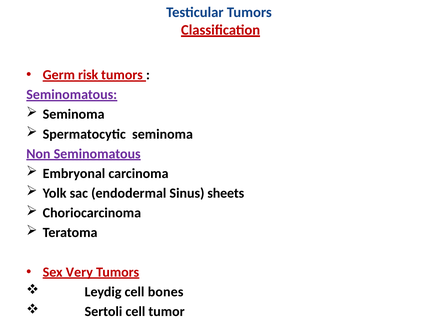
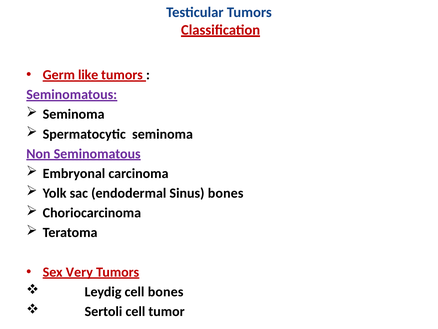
risk: risk -> like (88, 75)
Sinus sheets: sheets -> bones (226, 193)
